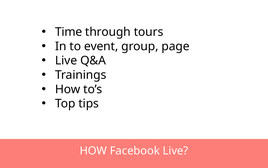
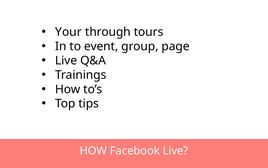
Time: Time -> Your (68, 32)
